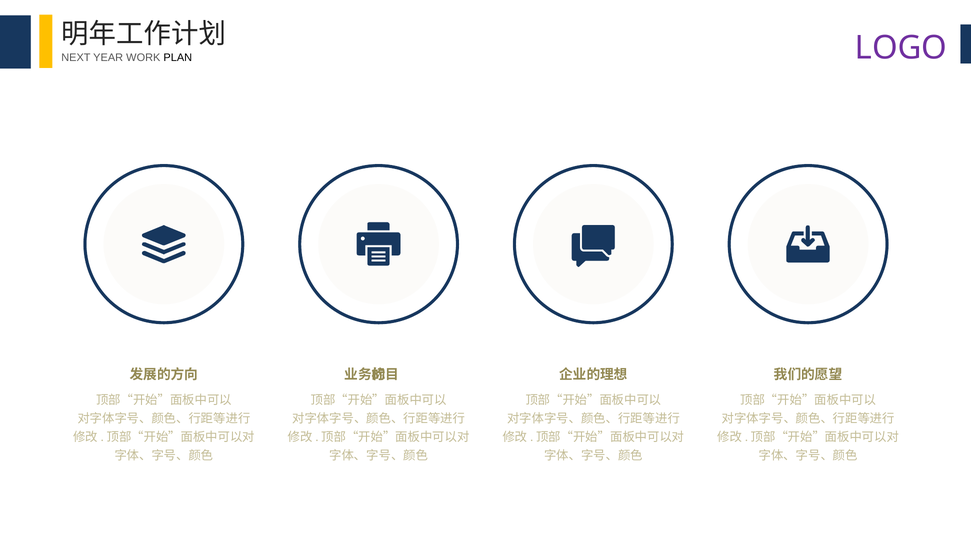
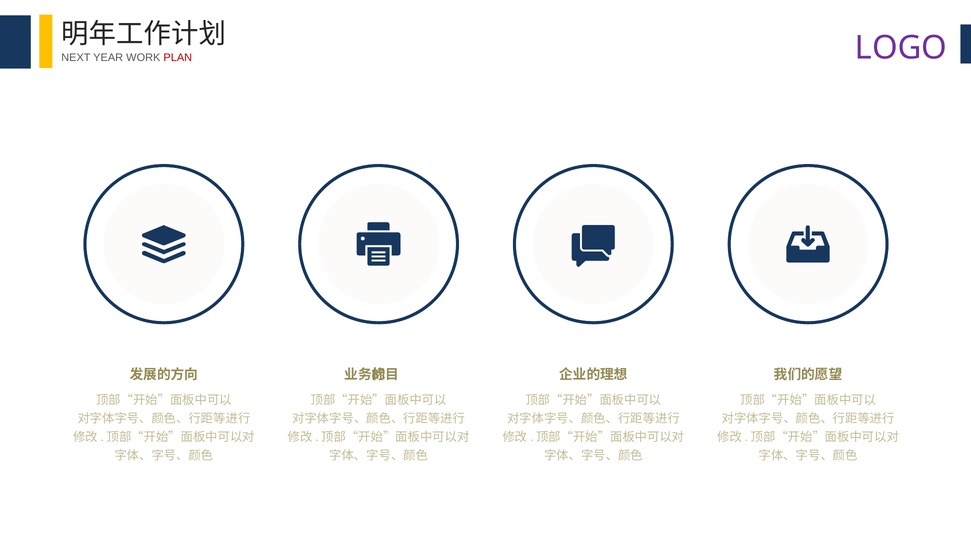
PLAN colour: black -> red (178, 58)
